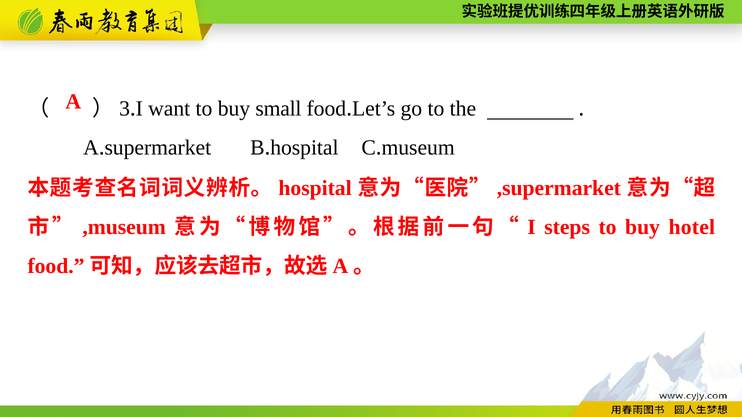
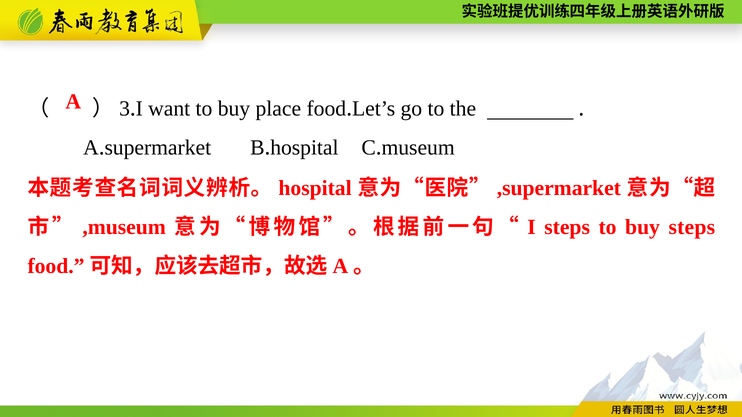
small: small -> place (278, 109)
buy hotel: hotel -> steps (692, 227)
